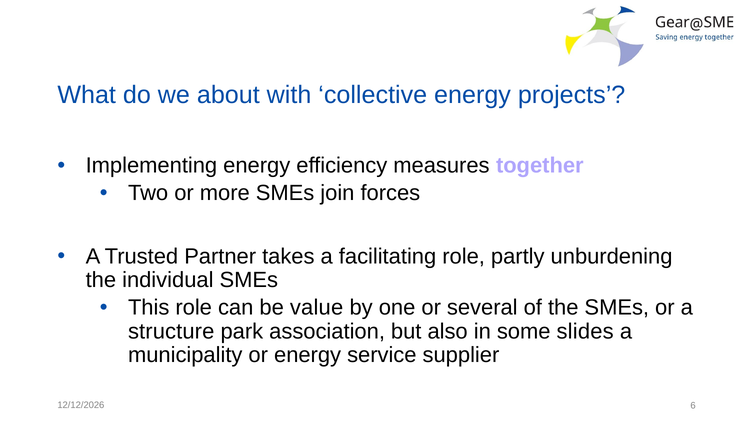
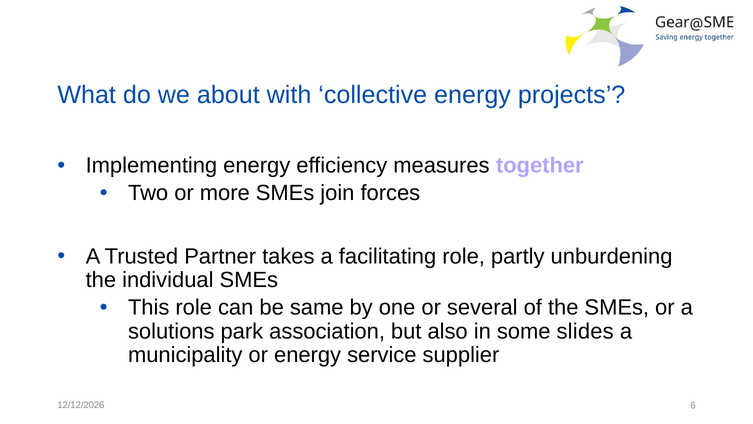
value: value -> same (317, 307)
structure: structure -> solutions (171, 331)
